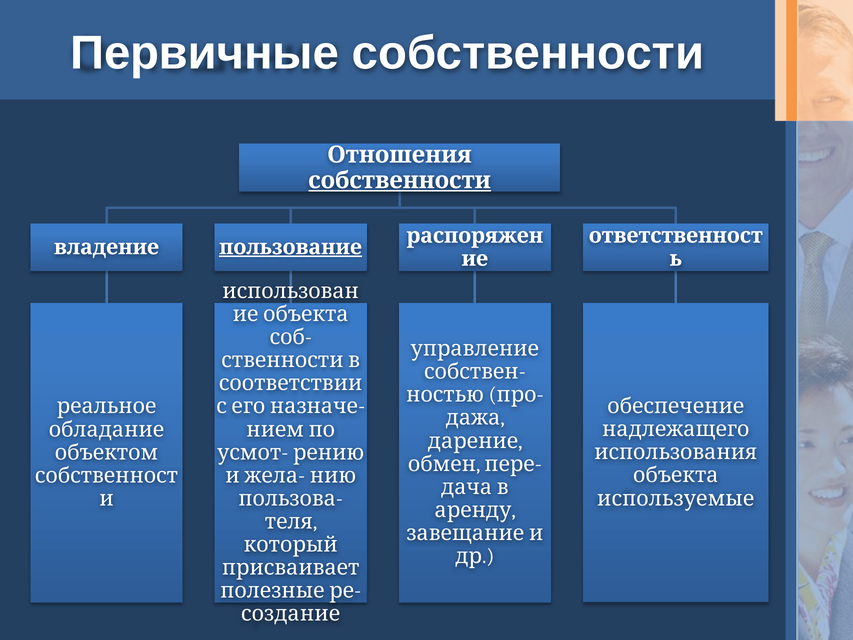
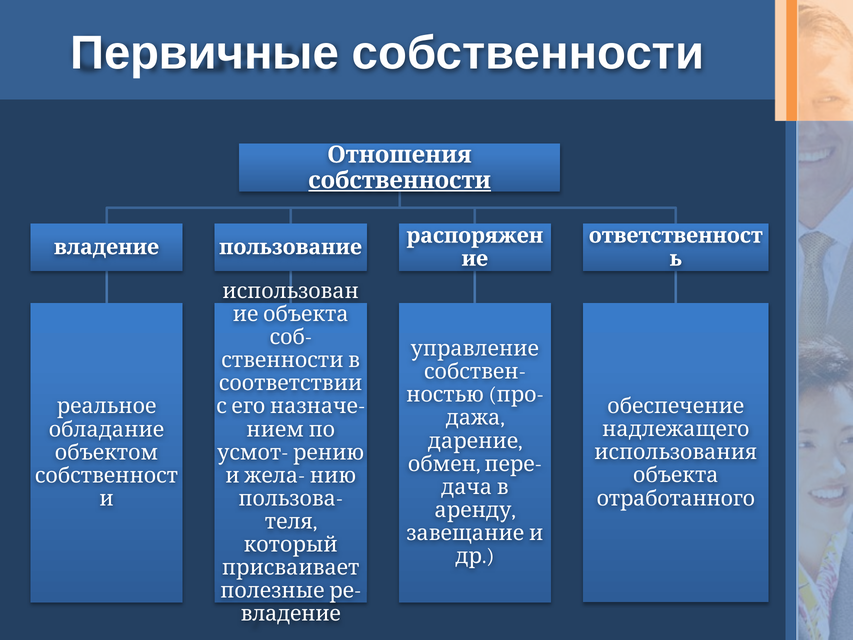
пользование underline: present -> none (291, 247)
используемые: используемые -> отработанного (676, 498)
создание: создание -> владение (291, 614)
